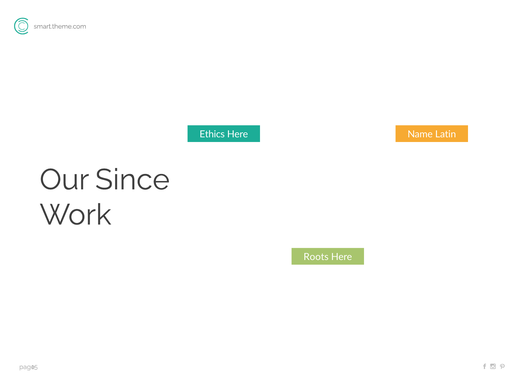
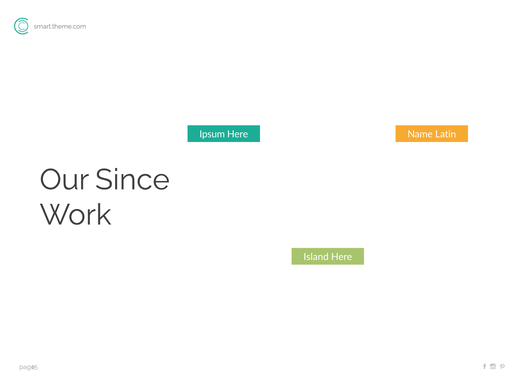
Ethics: Ethics -> Ipsum (212, 134)
Roots: Roots -> Island (316, 257)
